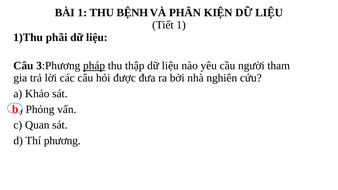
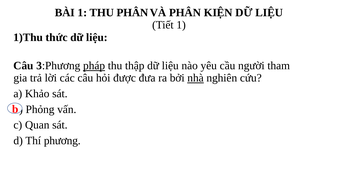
THU BỆNH: BỆNH -> PHÂN (132, 13)
phãi: phãi -> thức (57, 37)
nhà underline: none -> present (195, 78)
